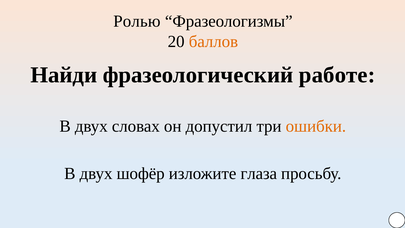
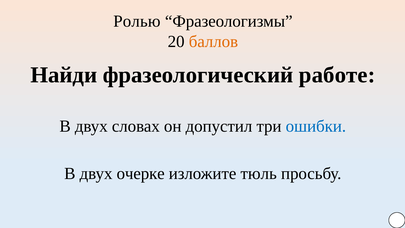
ошибки colour: orange -> blue (316, 126)
шофёр: шофёр -> очерке (141, 174)
глаза: глаза -> тюль (259, 174)
